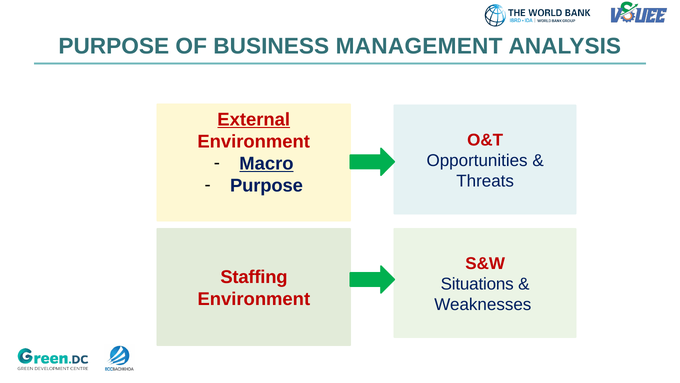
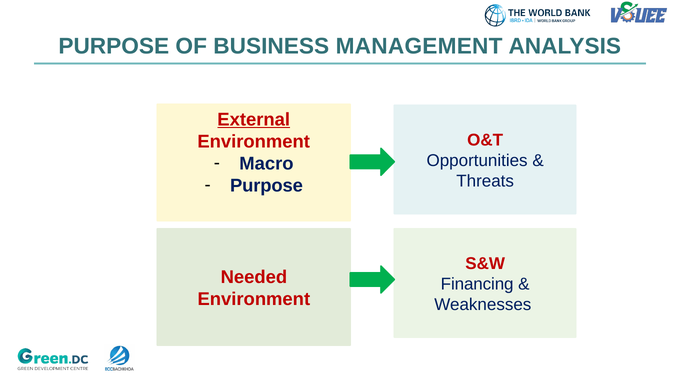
Macro underline: present -> none (266, 163)
Staffing: Staffing -> Needed (254, 277)
Situations: Situations -> Financing (477, 284)
